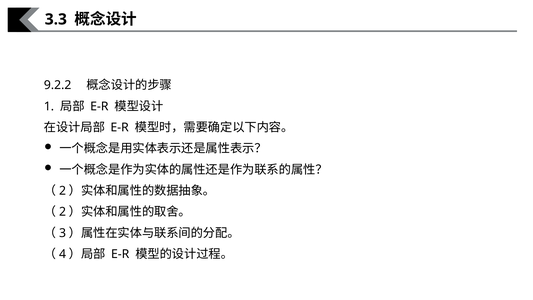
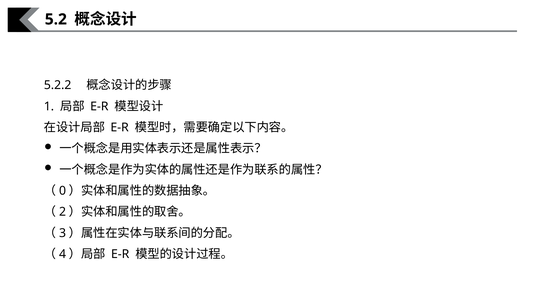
3.3: 3.3 -> 5.2 (56, 19)
9.2.2: 9.2.2 -> 5.2.2 (58, 85)
2: 2 -> 0 (63, 191)
